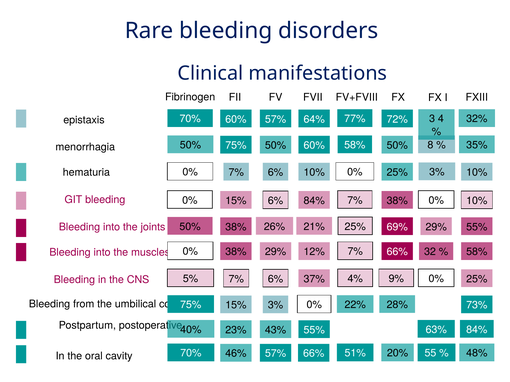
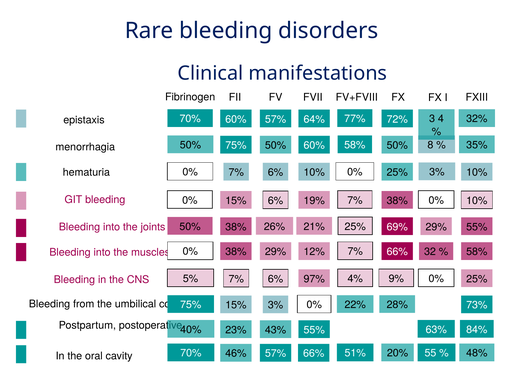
15% 84%: 84% -> 19% (314, 201)
37%: 37% -> 97% (314, 279)
